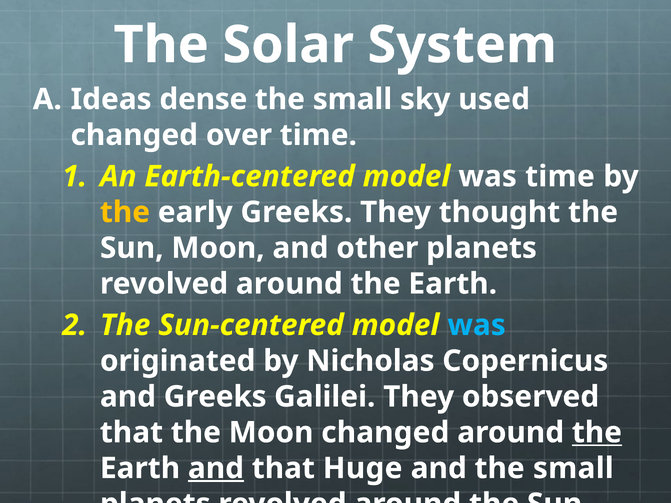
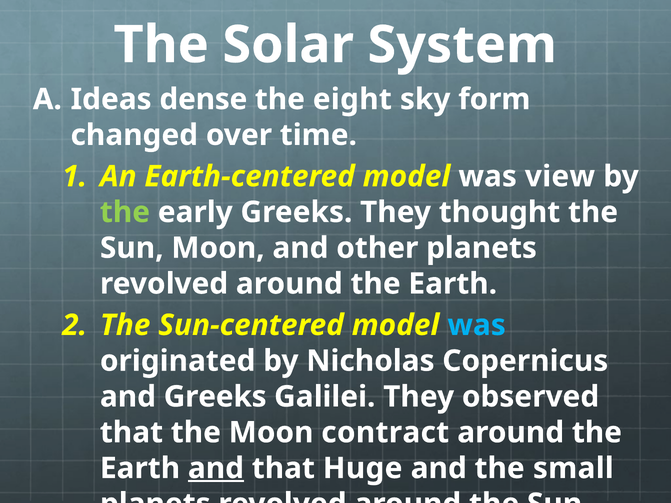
small: small -> eight (352, 99)
used: used -> form (494, 99)
was time: time -> view (560, 177)
the colour: yellow -> light green (125, 212)
Moon changed: changed -> contract (385, 433)
the underline: present -> none (597, 433)
